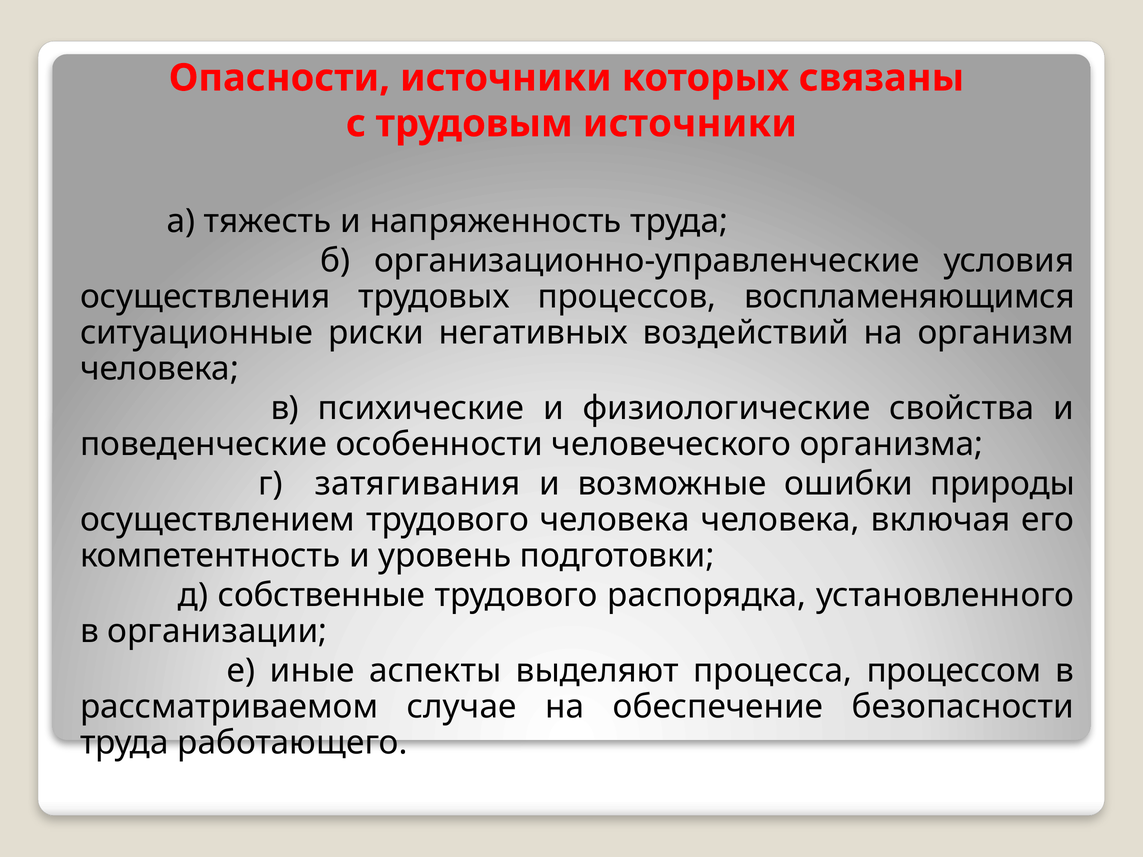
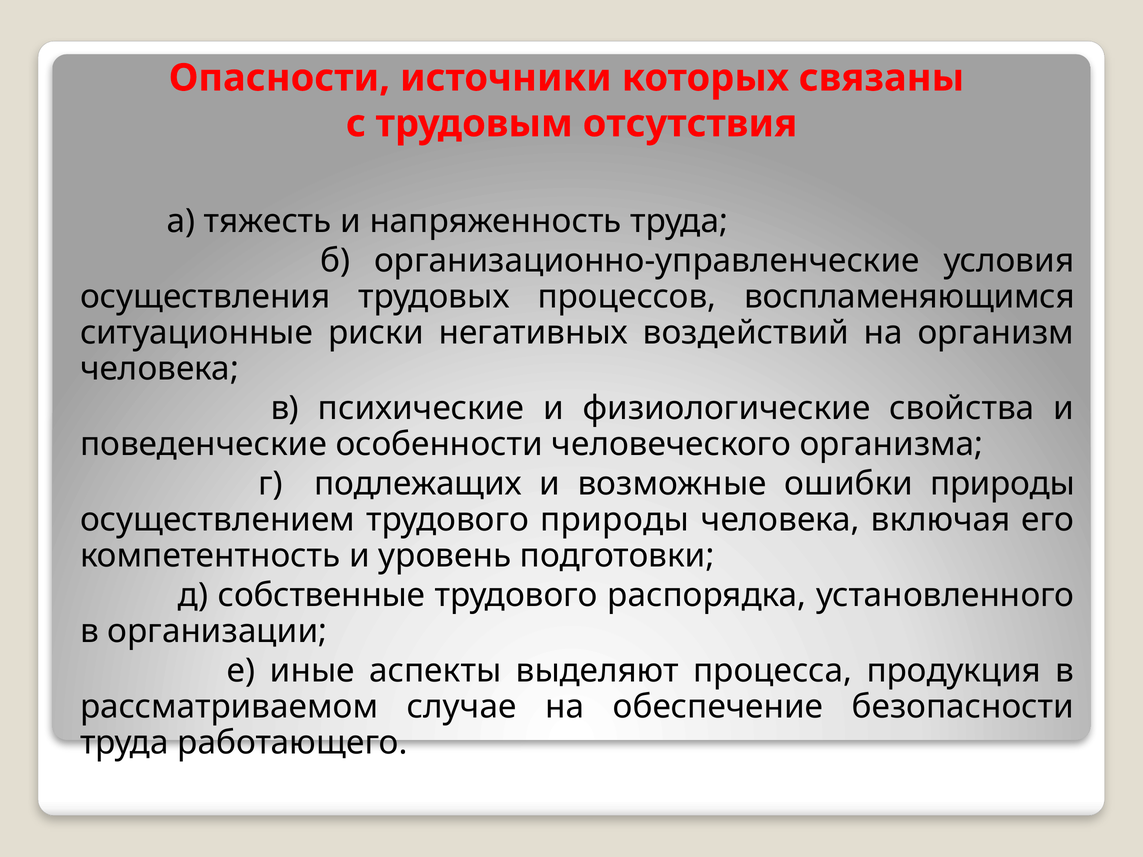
трудовым источники: источники -> отсутствия (690, 124)
затягивания: затягивания -> подлежащих (418, 484)
трудового человека: человека -> природы (615, 520)
процессом: процессом -> продукция (954, 671)
